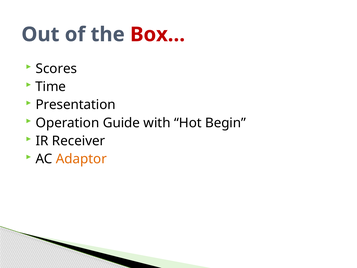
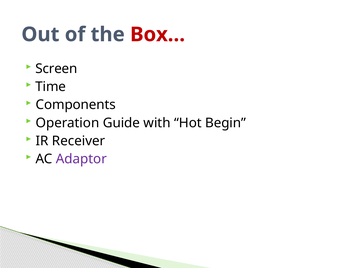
Scores: Scores -> Screen (56, 69)
Presentation: Presentation -> Components (76, 105)
Adaptor colour: orange -> purple (81, 159)
